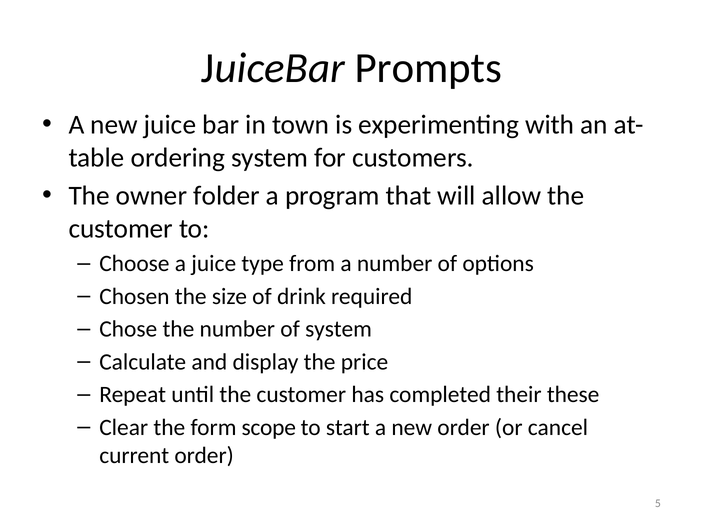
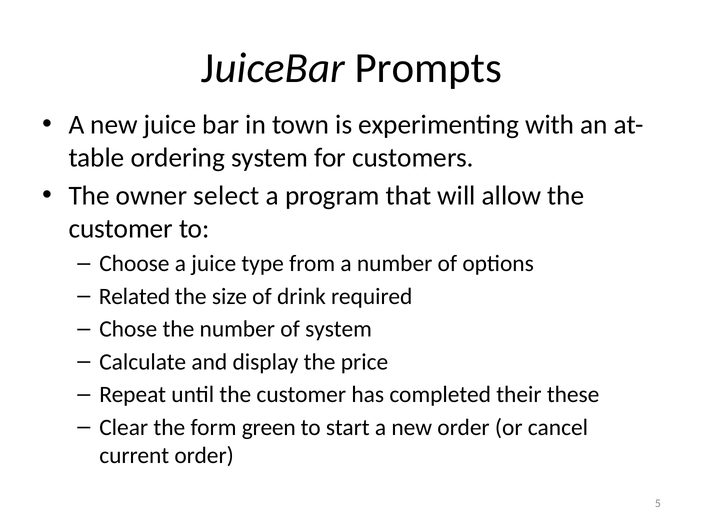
folder: folder -> select (226, 196)
Chosen: Chosen -> Related (135, 297)
scope: scope -> green (269, 428)
